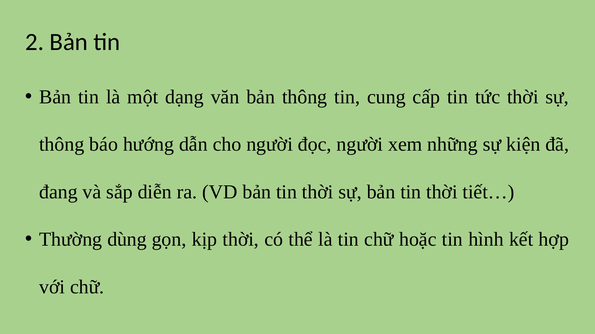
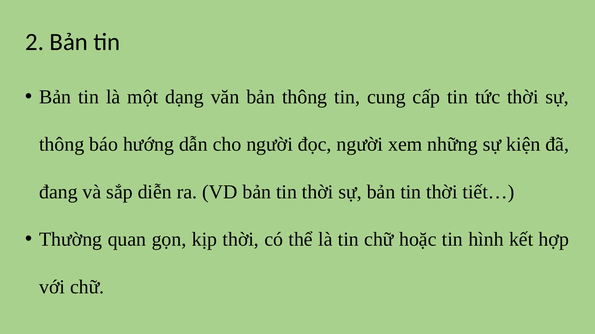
dùng: dùng -> quan (127, 240)
